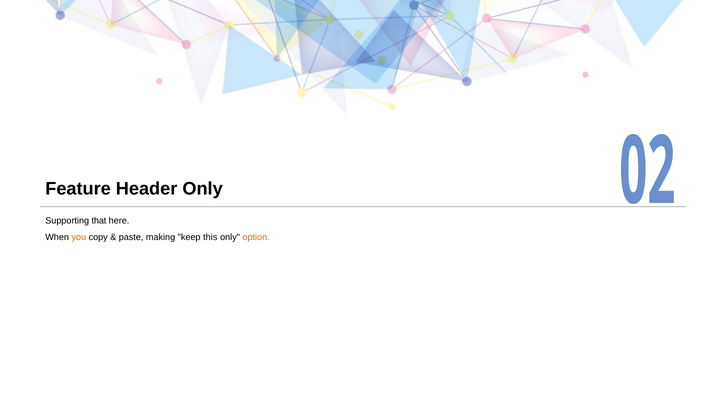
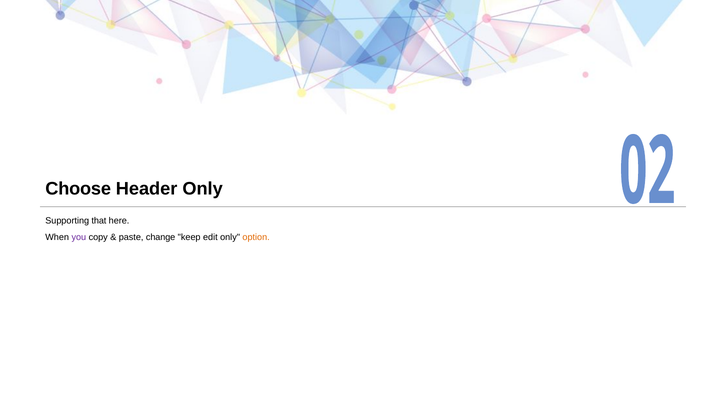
Feature: Feature -> Choose (78, 189)
you colour: orange -> purple (79, 237)
making: making -> change (161, 237)
this: this -> edit (210, 237)
